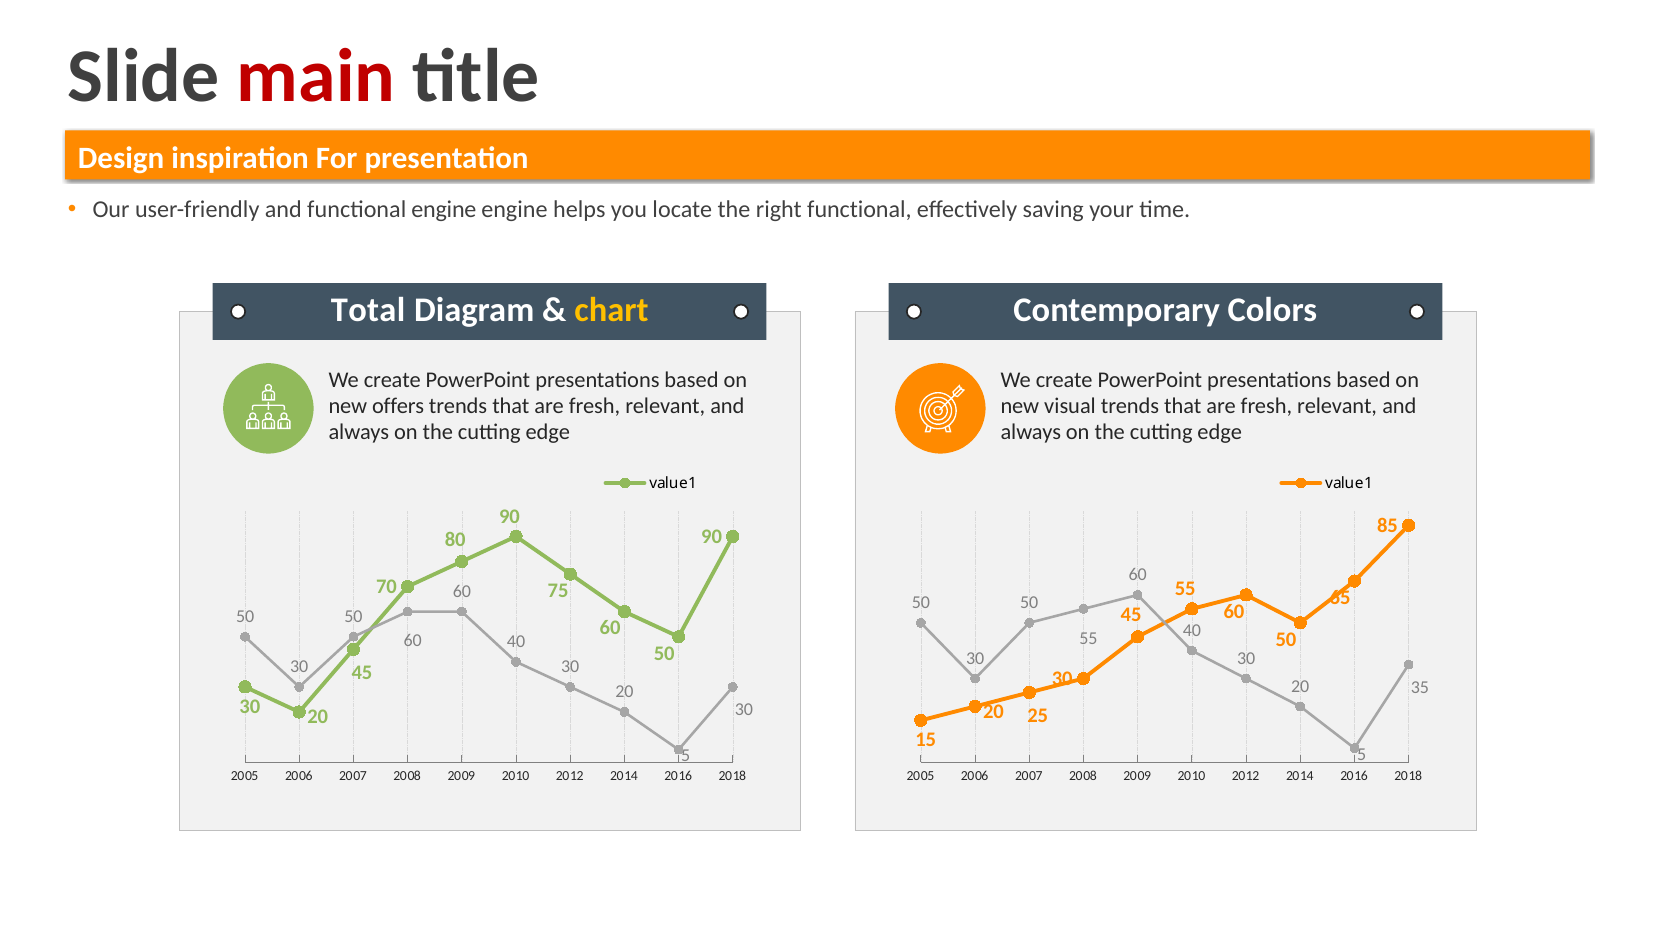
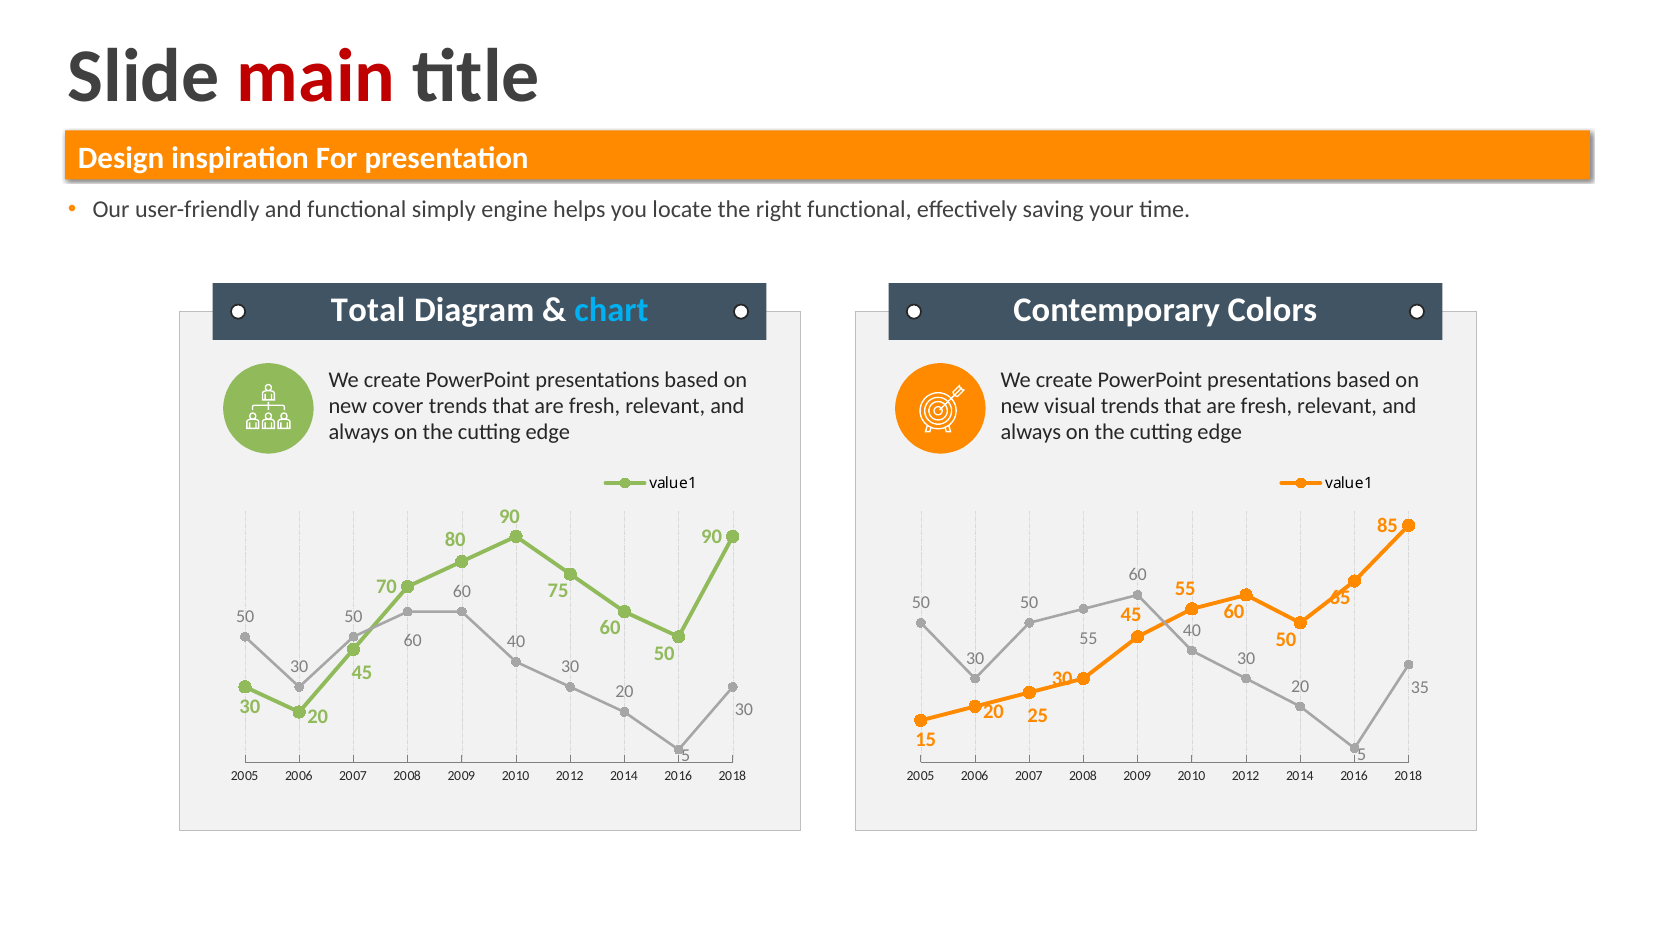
functional engine: engine -> simply (444, 209)
chart colour: yellow -> light blue (611, 310)
offers: offers -> cover (398, 406)
